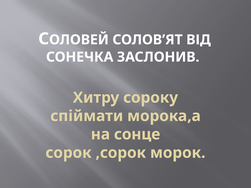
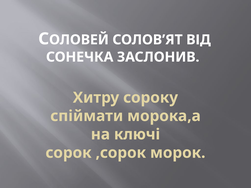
сонце: сонце -> ключі (137, 135)
